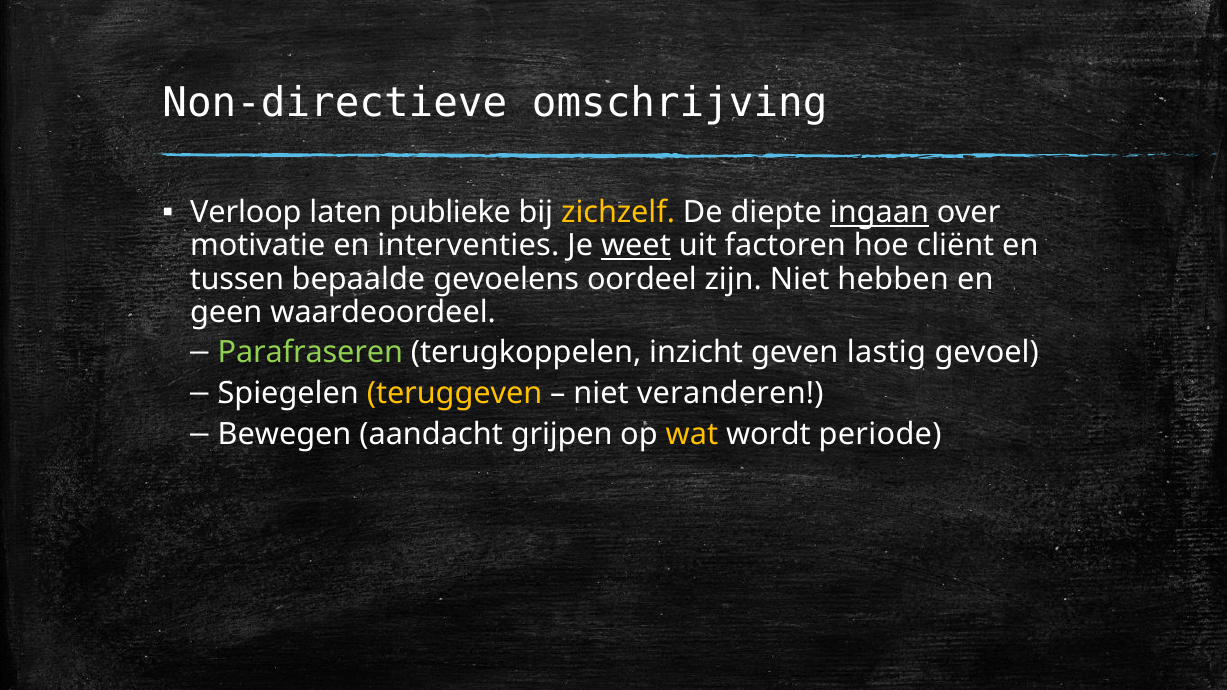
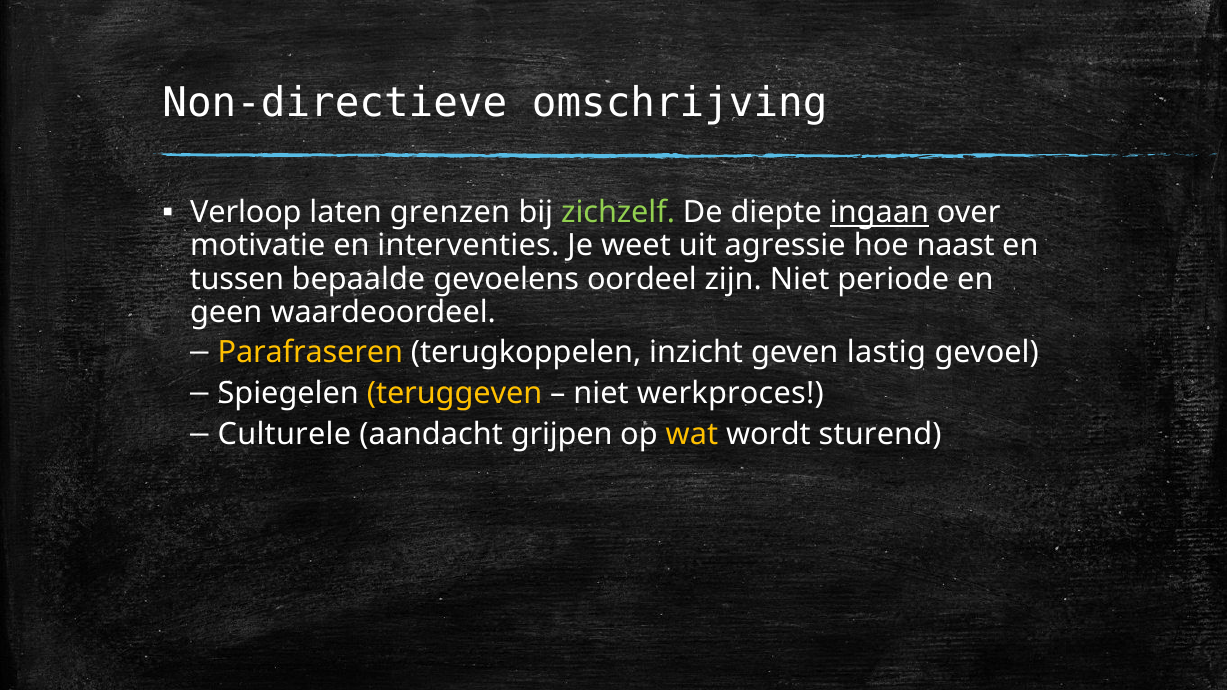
publieke: publieke -> grenzen (450, 213)
zichzelf colour: yellow -> light green (618, 213)
weet underline: present -> none (636, 246)
factoren: factoren -> agressie (785, 246)
cliënt: cliënt -> naast (956, 246)
hebben: hebben -> periode (893, 279)
Parafraseren colour: light green -> yellow (310, 353)
veranderen: veranderen -> werkproces (730, 394)
Bewegen: Bewegen -> Culturele (284, 435)
periode: periode -> sturend (880, 435)
